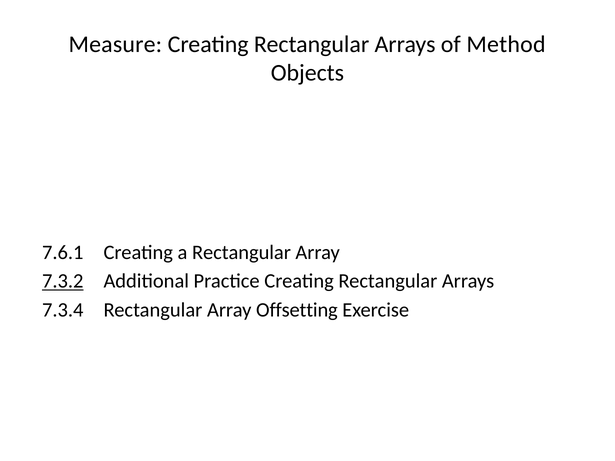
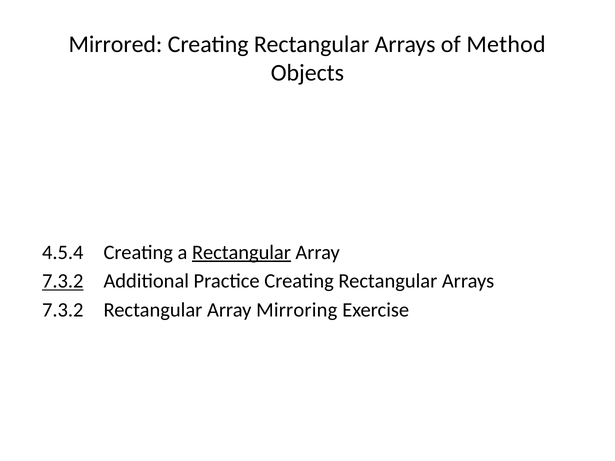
Measure: Measure -> Mirrored (115, 44)
7.6.1: 7.6.1 -> 4.5.4 (63, 253)
Rectangular underline: none -> present (241, 253)
7.3.4: 7.3.4 -> 7.3.2 (63, 310)
Offsetting: Offsetting -> Mirroring (297, 310)
